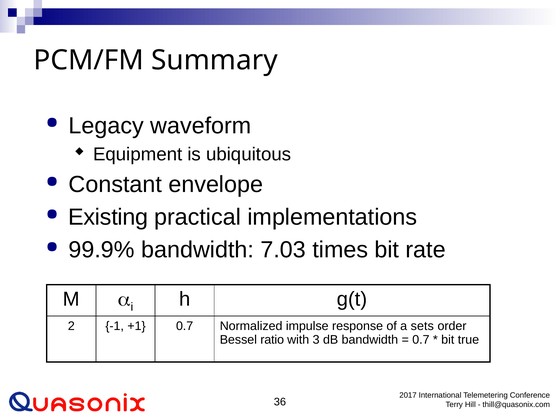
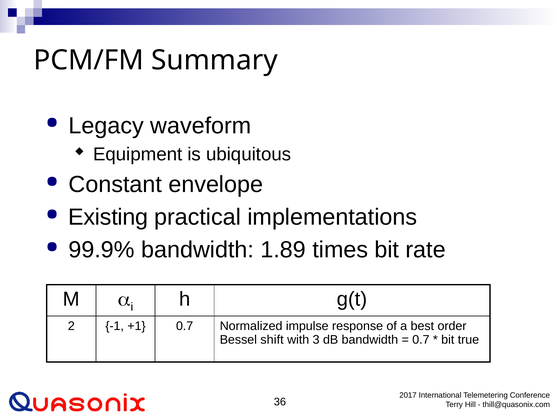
7.03: 7.03 -> 1.89 (283, 250)
sets: sets -> best (422, 326)
ratio: ratio -> shift (272, 340)
